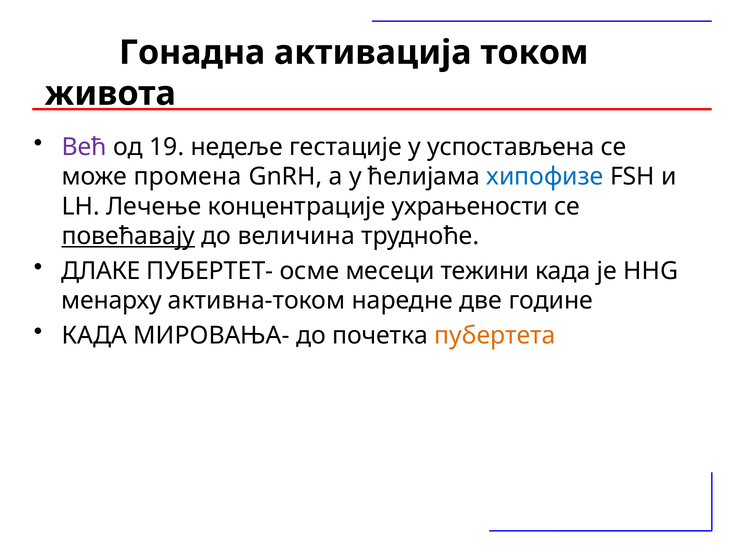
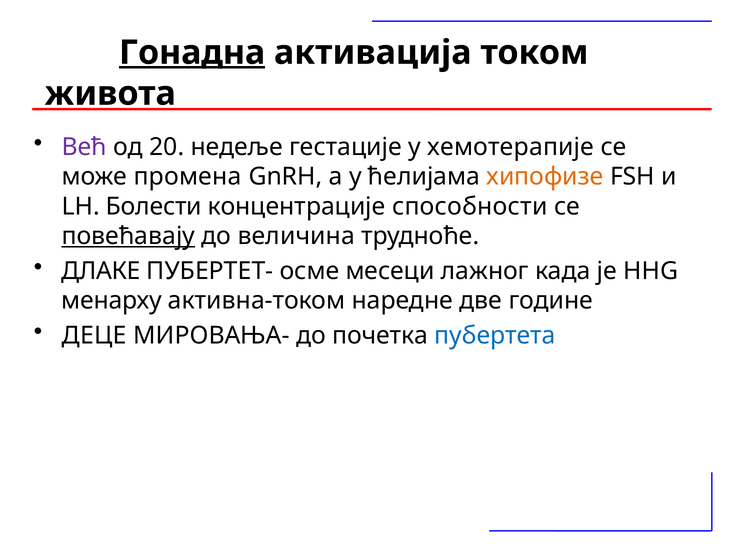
Гонадна underline: none -> present (192, 53)
19: 19 -> 20 (167, 147)
успостављена: успостављена -> хемотерапије (511, 147)
хипофизе colour: blue -> orange (545, 177)
Лечење: Лечење -> Болести (154, 207)
ухрањености: ухрањености -> способности (470, 207)
тежини: тежини -> лажног (485, 271)
КАДА: КАДА -> ДЕЦЕ (94, 335)
пубертета colour: orange -> blue (495, 335)
